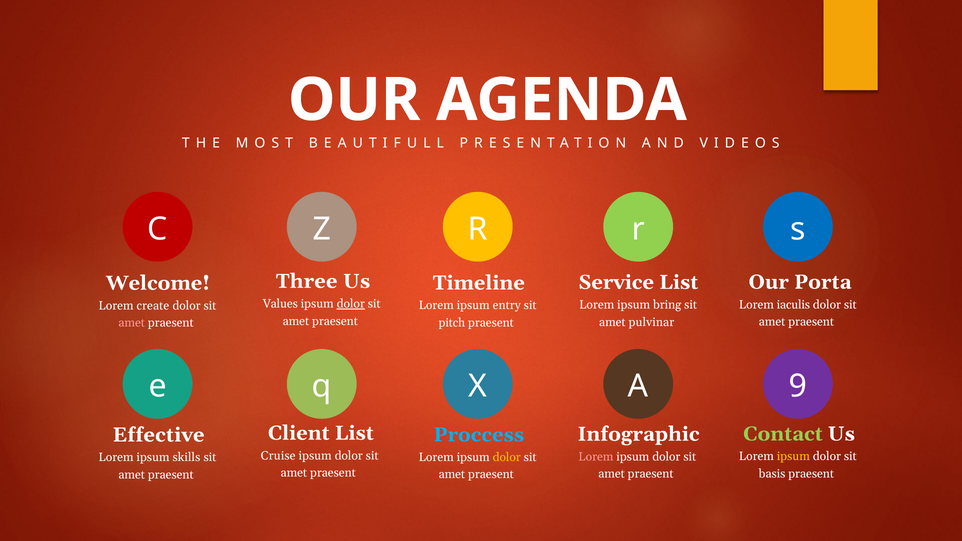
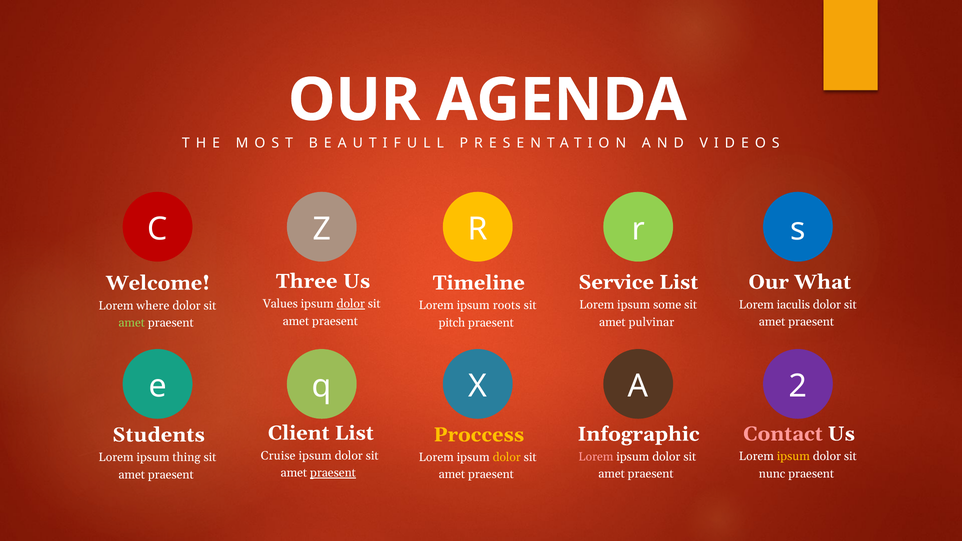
Porta: Porta -> What (823, 282)
bring: bring -> some (667, 305)
entry: entry -> roots (507, 305)
create: create -> where (153, 306)
amet colour: pink -> light green (132, 323)
9: 9 -> 2 (798, 386)
Contact colour: light green -> pink (783, 434)
Proccess colour: light blue -> yellow (479, 435)
Effective: Effective -> Students (159, 435)
skills: skills -> thing (186, 458)
praesent underline: none -> present (333, 473)
basis: basis -> nunc (772, 474)
